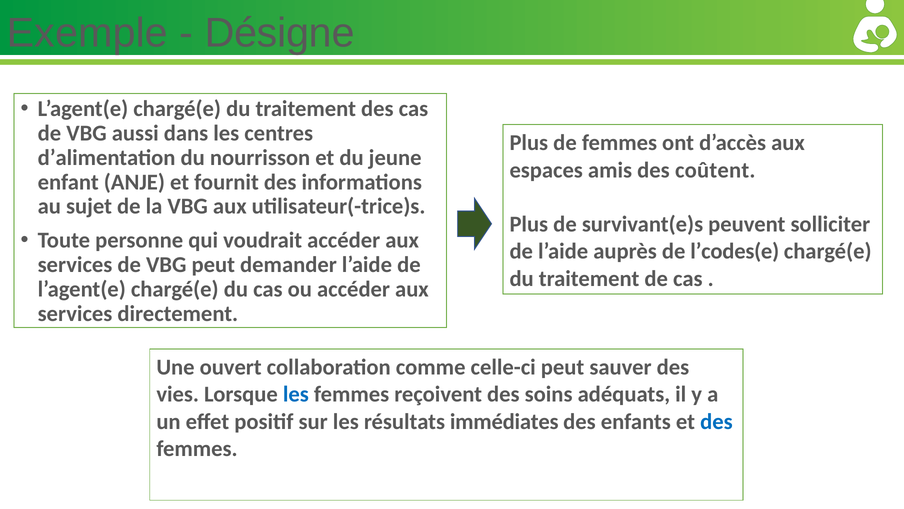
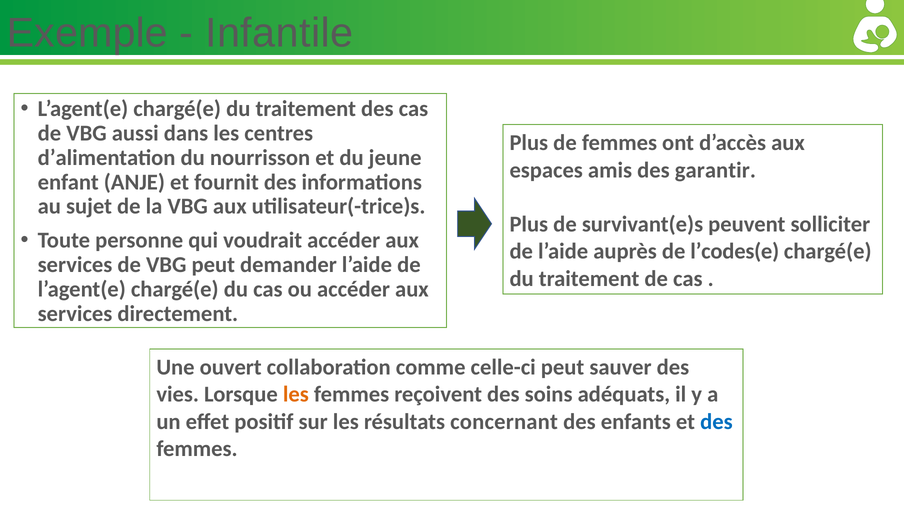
Désigne: Désigne -> Infantile (279, 33)
coûtent: coûtent -> garantir (715, 170)
les colour: blue -> orange (296, 394)
immédiates: immédiates -> concernant (504, 421)
